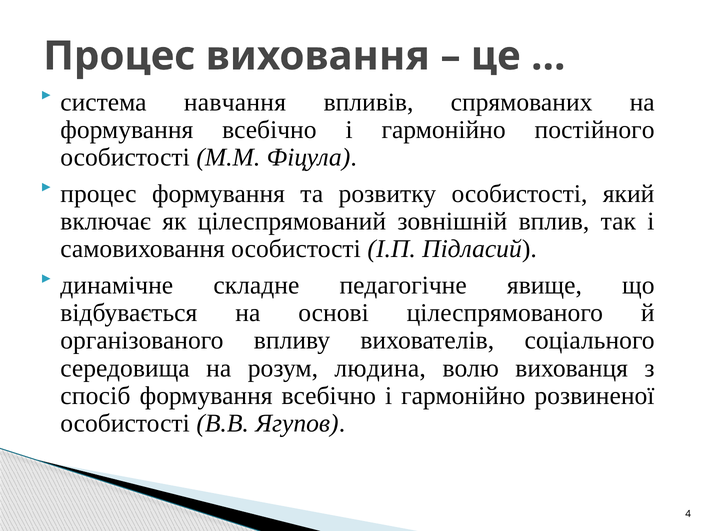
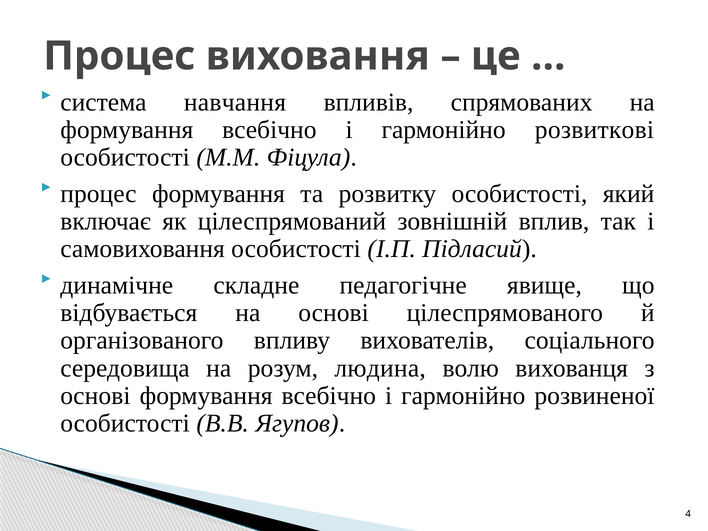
постійного: постійного -> розвиткові (594, 130)
спосіб: спосіб -> основі (95, 396)
